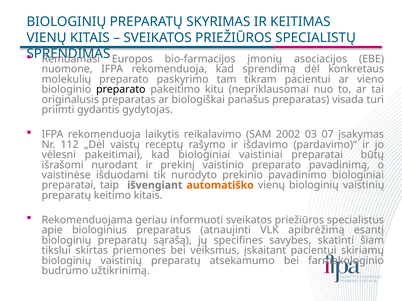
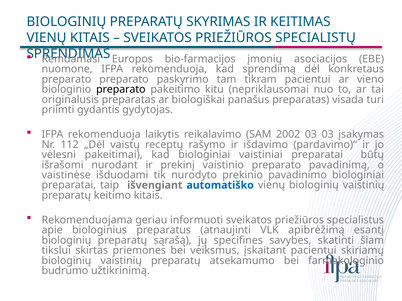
molekulių: molekulių -> preparato (66, 79)
03 07: 07 -> 03 (328, 135)
automatiško colour: orange -> blue (220, 185)
